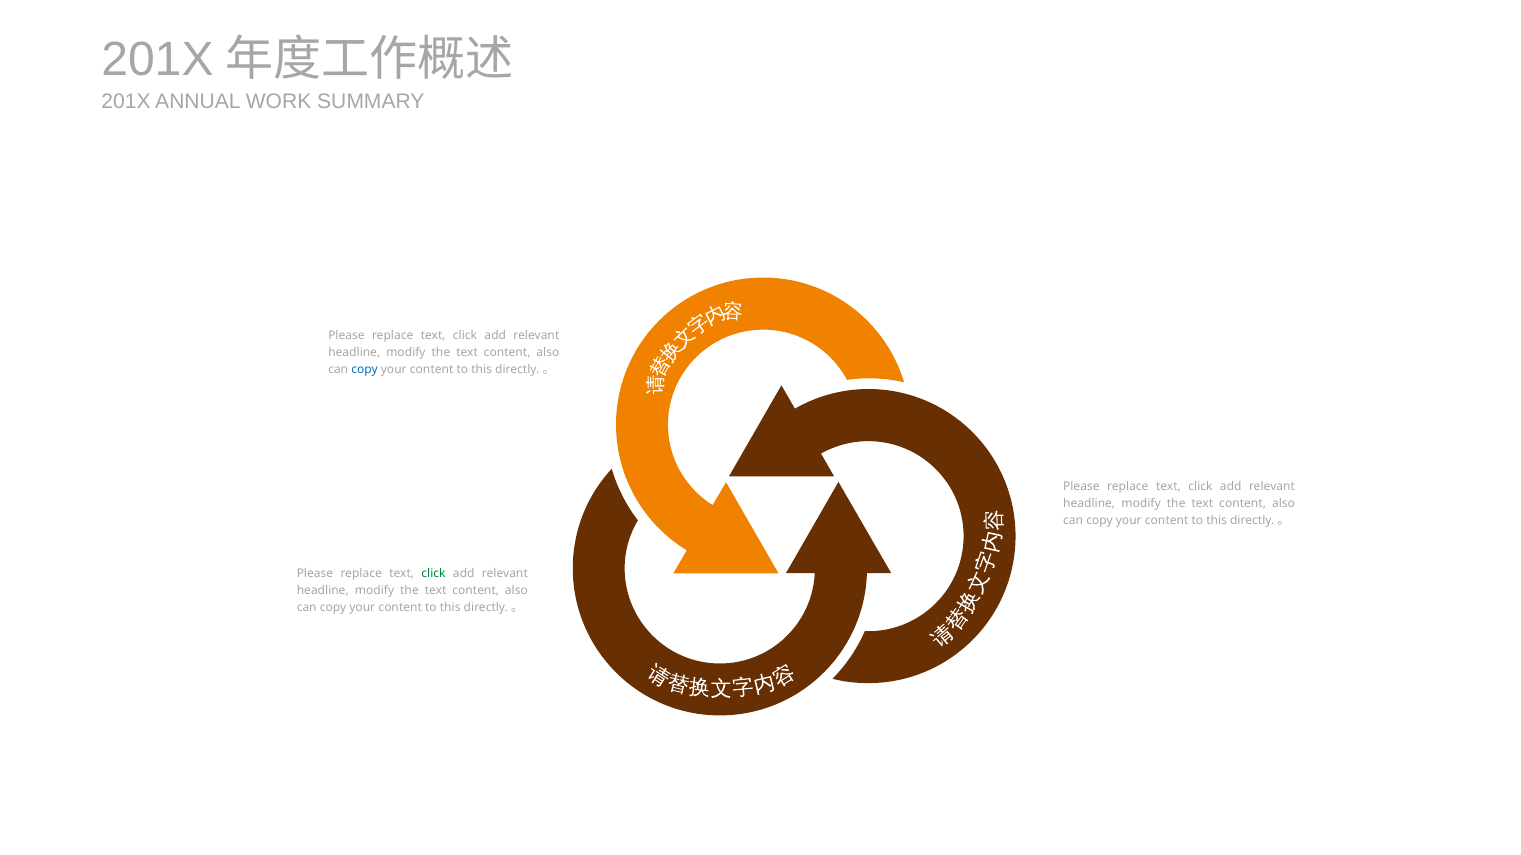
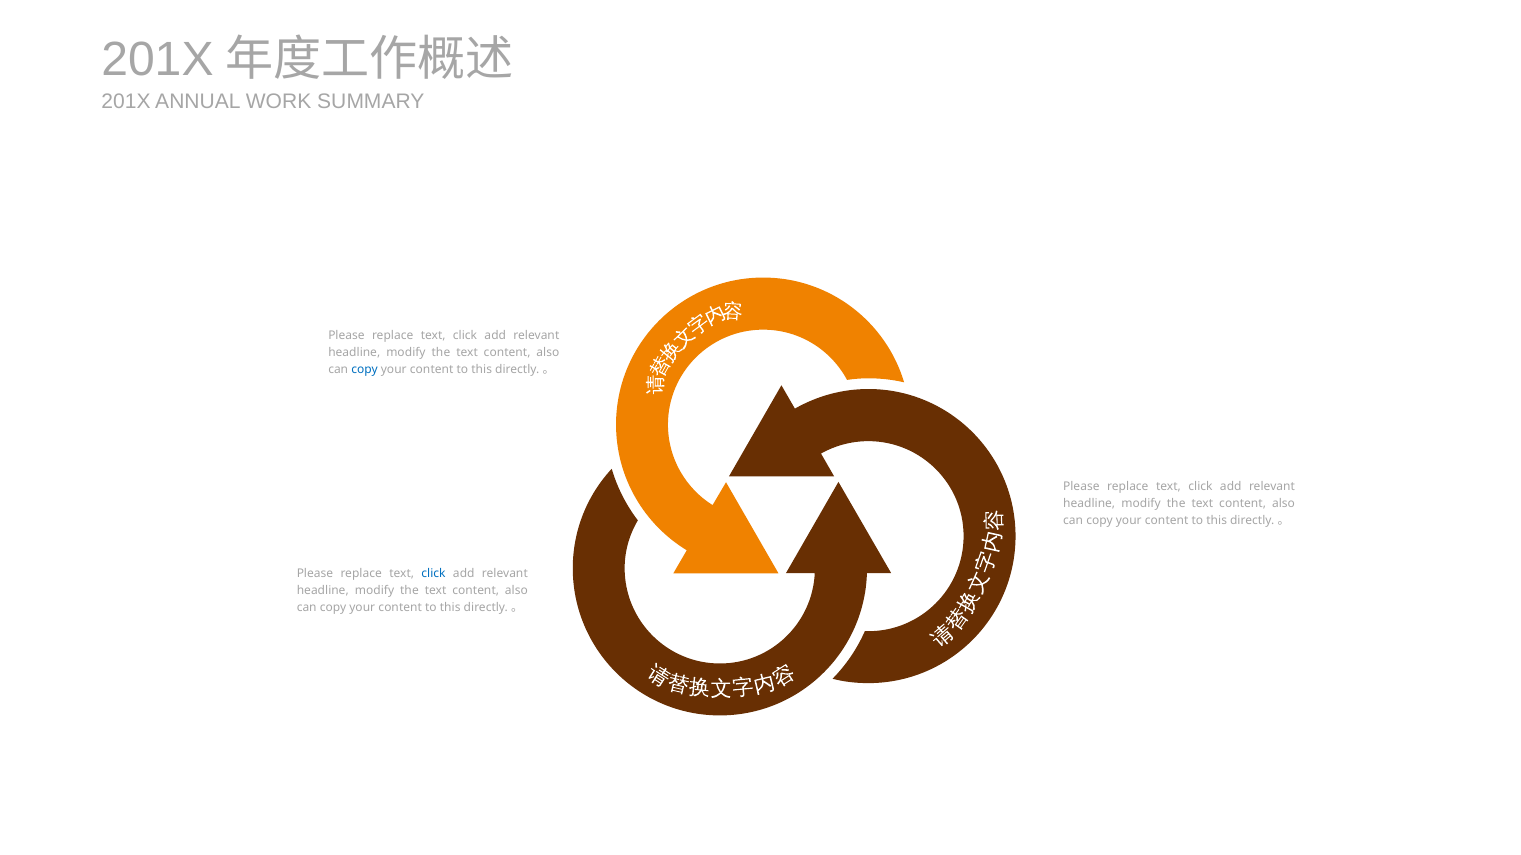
click colour: green -> blue (434, 573)
